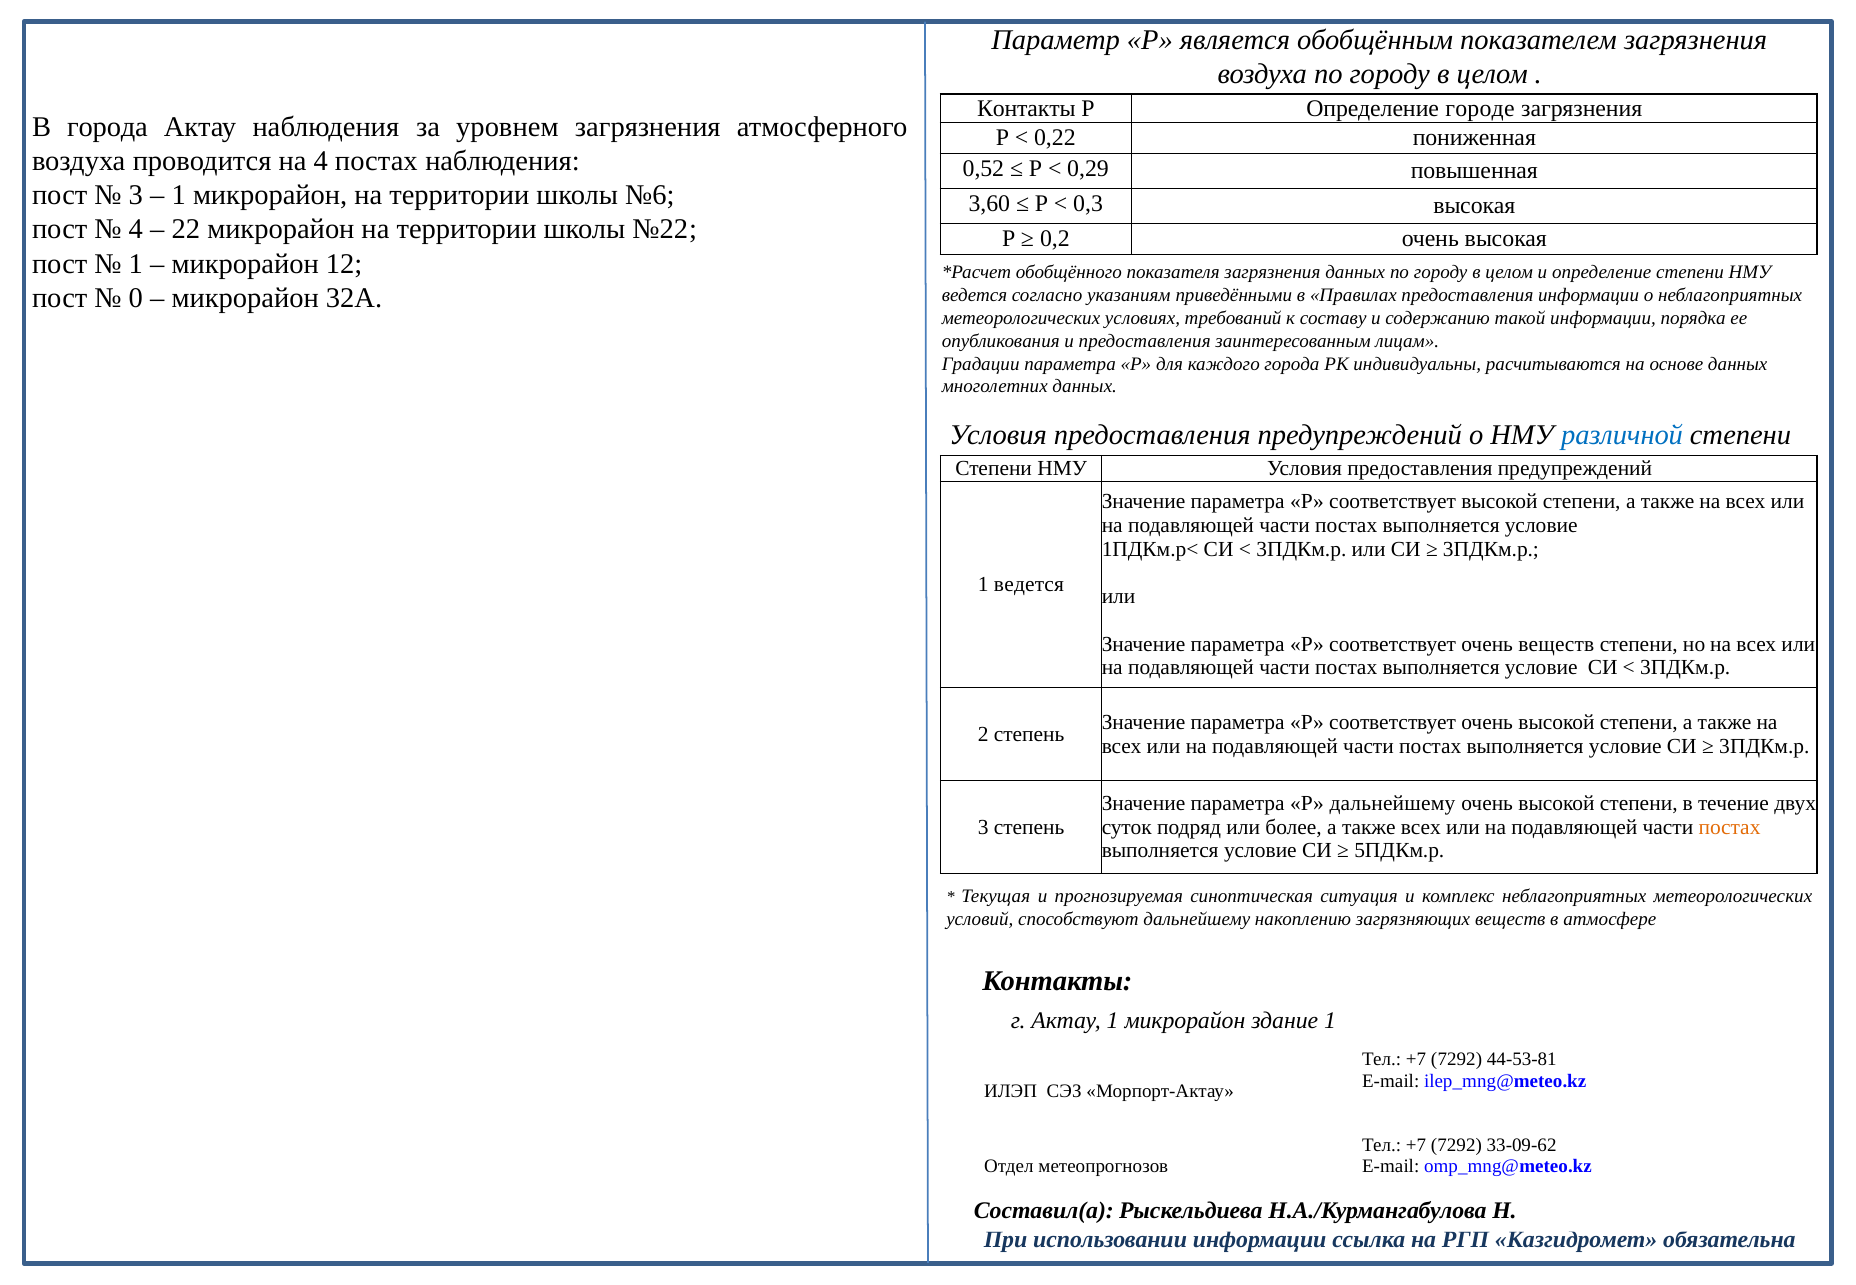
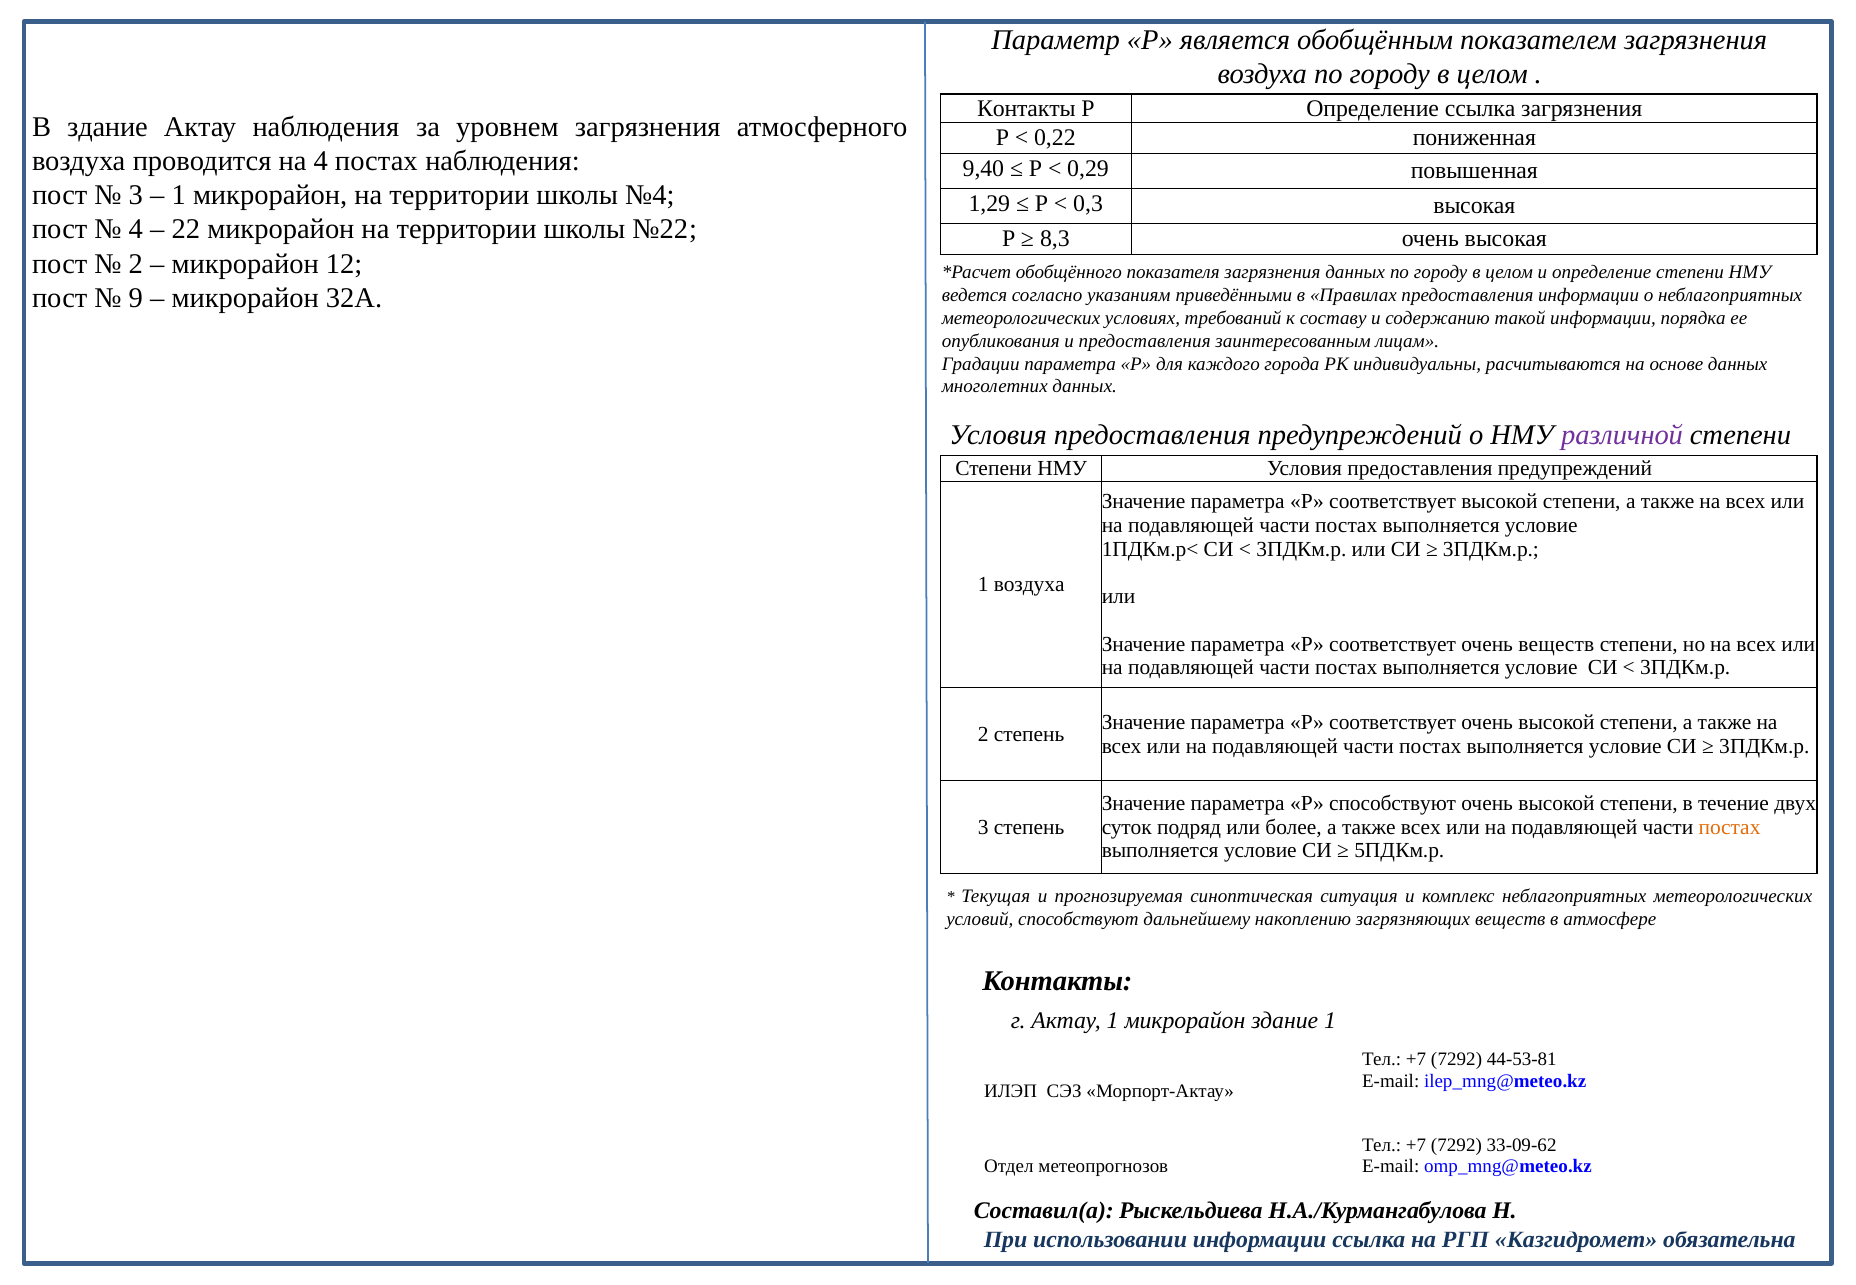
Определение городе: городе -> ссылка (1480, 108)
В города: города -> здание (107, 127)
0,52: 0,52 -> 9,40 (983, 168)
№6: №6 -> №4 (650, 195)
3,60: 3,60 -> 1,29 (989, 203)
0,2: 0,2 -> 8,3 (1055, 239)
1: 1 -> 2 (136, 264)
0: 0 -> 9 (136, 298)
различной colour: blue -> purple (1622, 435)
1 ведется: ведется -> воздуха (1029, 585)
Р дальнейшему: дальнейшему -> способствуют (1393, 803)
